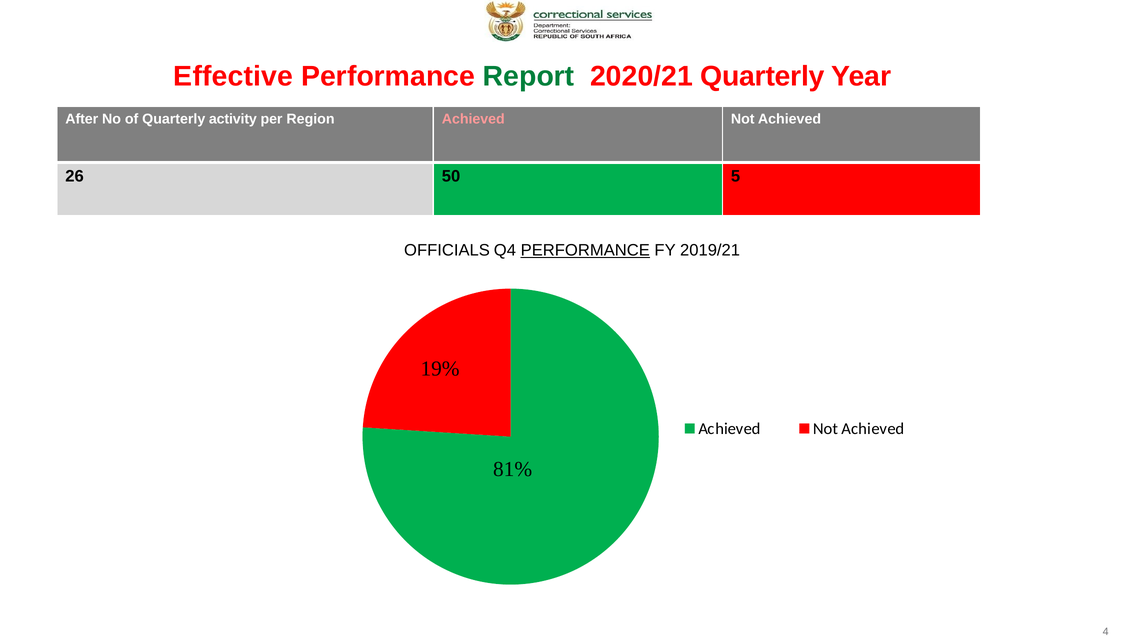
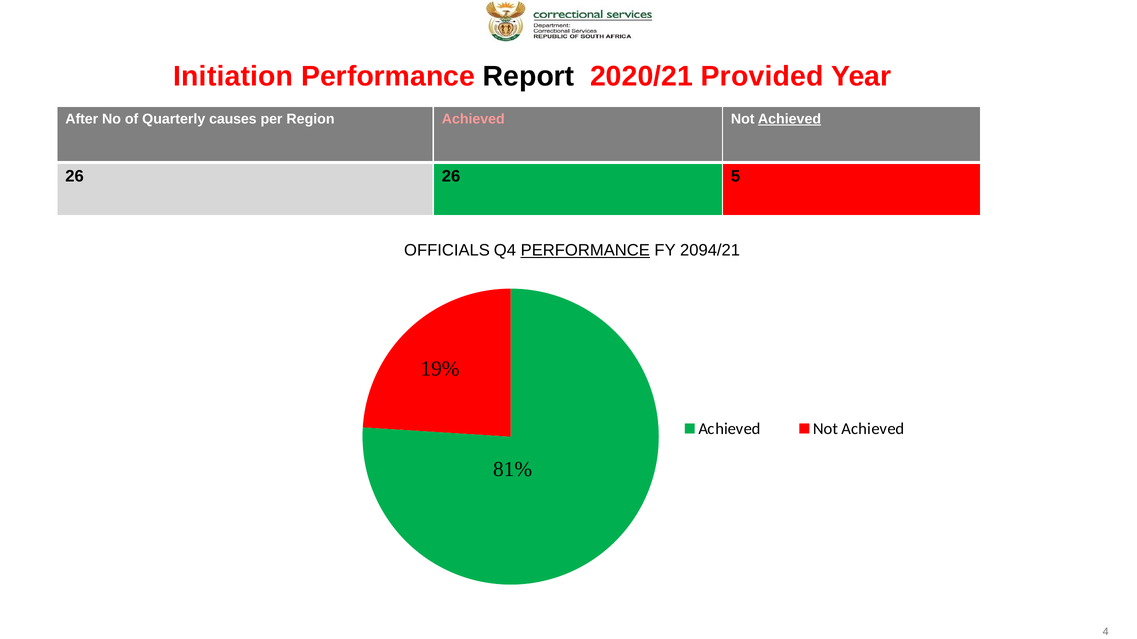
Effective: Effective -> Initiation (233, 76)
Report colour: green -> black (529, 76)
2020/21 Quarterly: Quarterly -> Provided (762, 76)
activity: activity -> causes (233, 119)
Achieved underline: none -> present (790, 119)
26 50: 50 -> 26 (451, 177)
2019/21: 2019/21 -> 2094/21 (710, 250)
